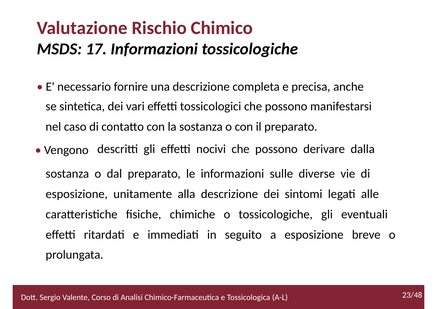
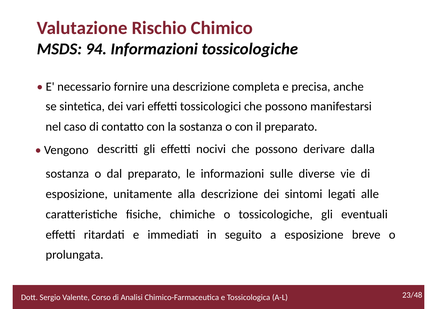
17: 17 -> 94 (96, 49)
